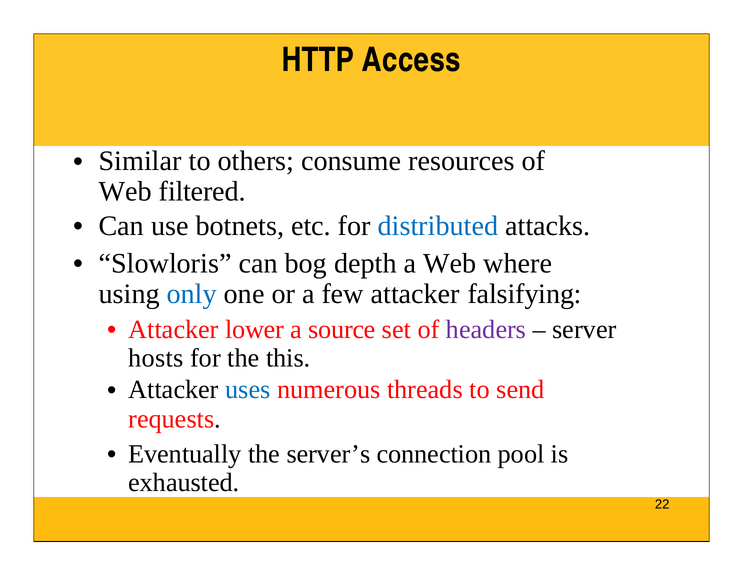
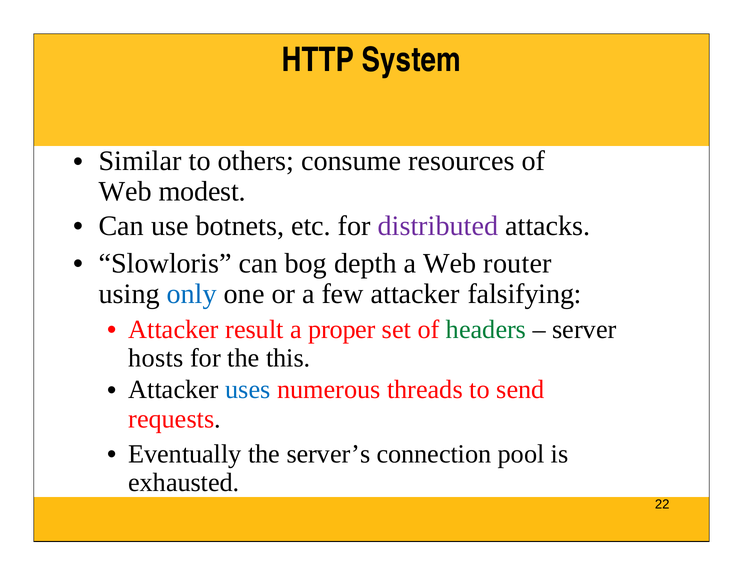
Access: Access -> System (411, 60)
filtered: filtered -> modest (202, 192)
distributed colour: blue -> purple (438, 226)
where: where -> router (518, 263)
lower: lower -> result (254, 330)
source: source -> proper (342, 330)
headers colour: purple -> green (486, 330)
